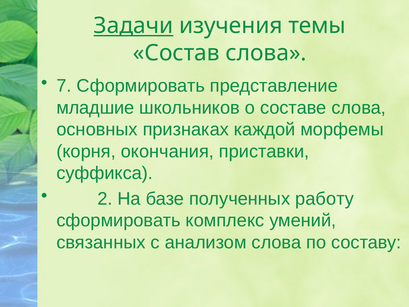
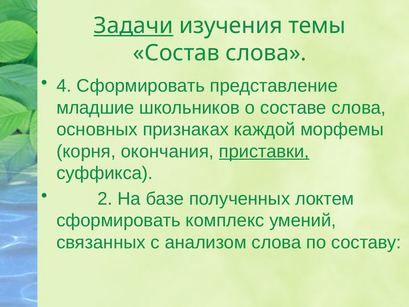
7: 7 -> 4 (64, 86)
приставки underline: none -> present (264, 151)
работу: работу -> локтем (325, 199)
